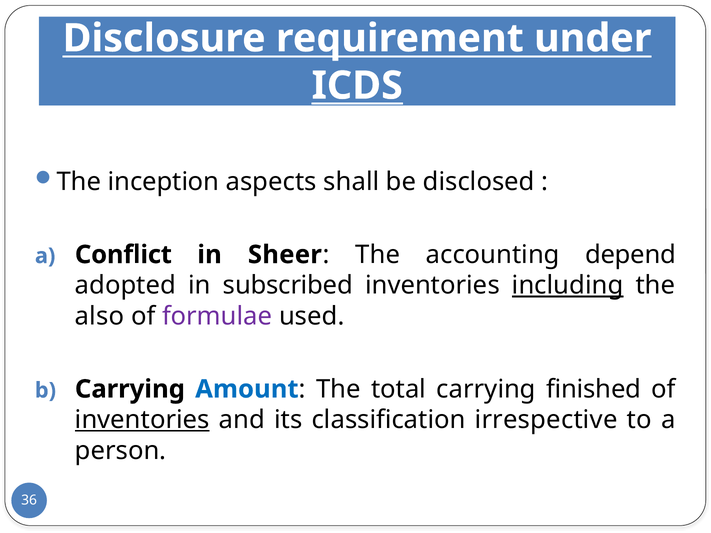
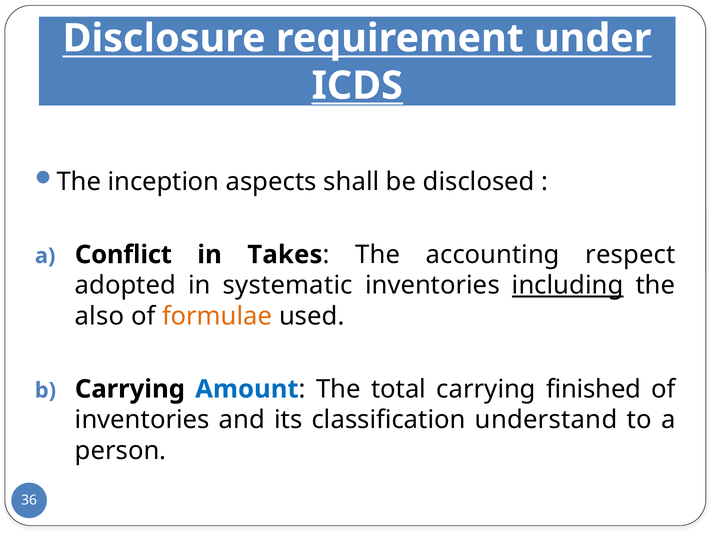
Sheer: Sheer -> Takes (285, 255)
depend: depend -> respect (630, 255)
subscribed: subscribed -> systematic (288, 286)
formulae colour: purple -> orange (217, 316)
inventories underline: present -> none (142, 420)
irrespective: irrespective -> understand (546, 420)
